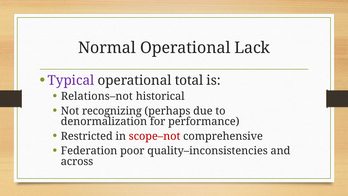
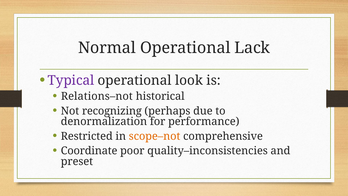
total: total -> look (189, 80)
scope–not colour: red -> orange (155, 136)
Federation: Federation -> Coordinate (89, 151)
across: across -> preset (77, 161)
